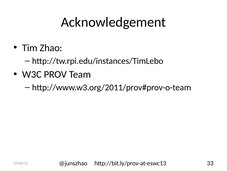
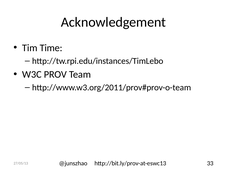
Zhao: Zhao -> Time (51, 48)
